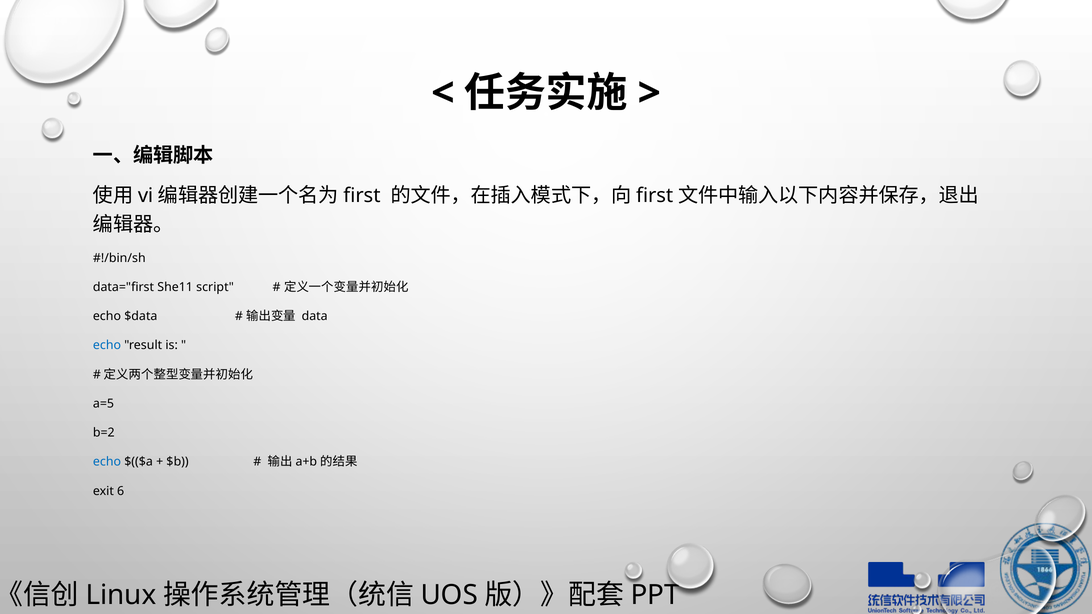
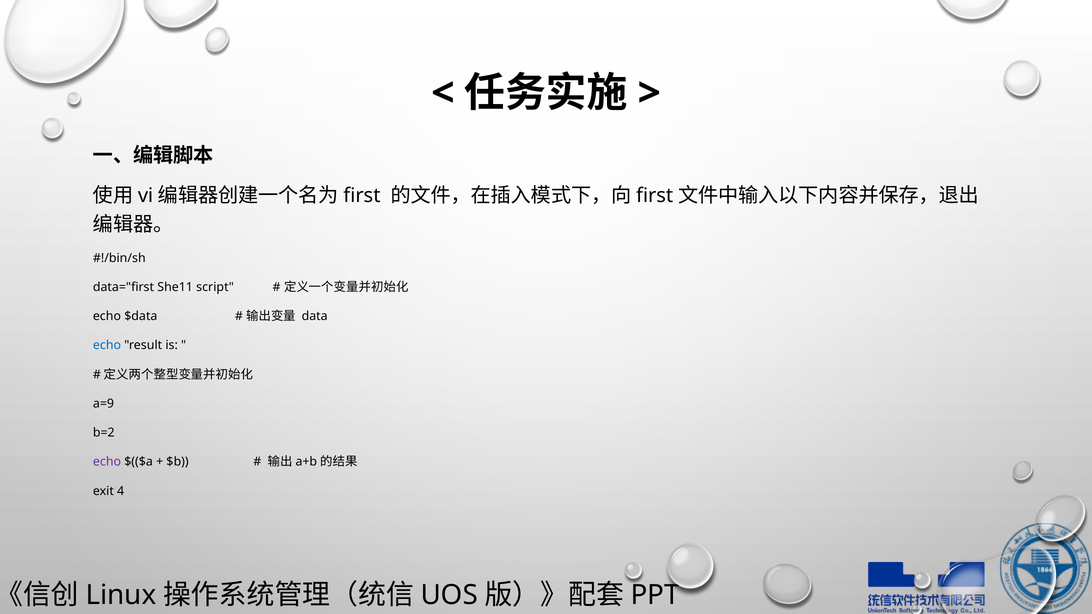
a=5: a=5 -> a=9 (103, 404)
echo colour: blue -> purple (107, 462)
6: 6 -> 4 (121, 491)
